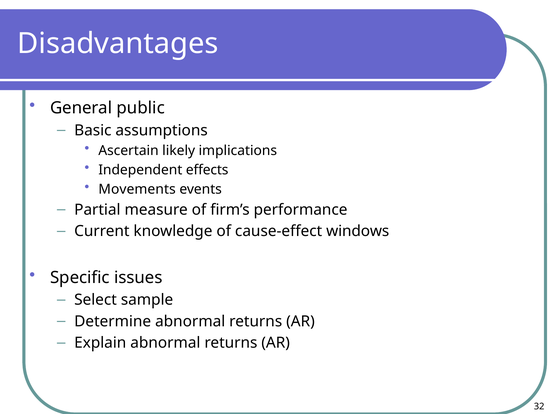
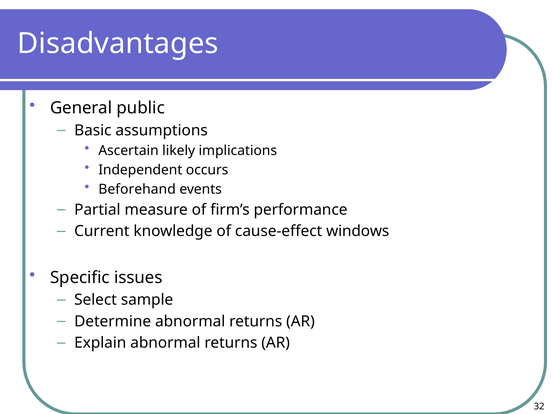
effects: effects -> occurs (207, 170)
Movements: Movements -> Beforehand (137, 189)
